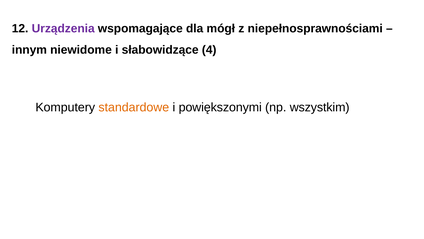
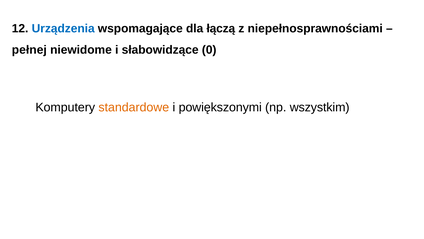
Urządzenia colour: purple -> blue (63, 28)
mógł: mógł -> łączą (221, 28)
innym: innym -> pełnej (29, 50)
4: 4 -> 0 (209, 50)
